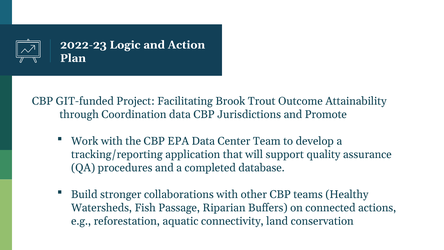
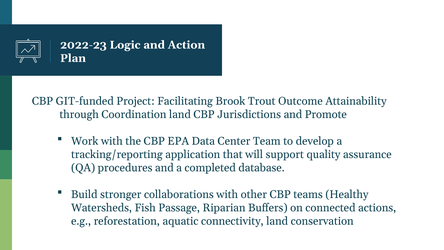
Coordination data: data -> land (180, 114)
